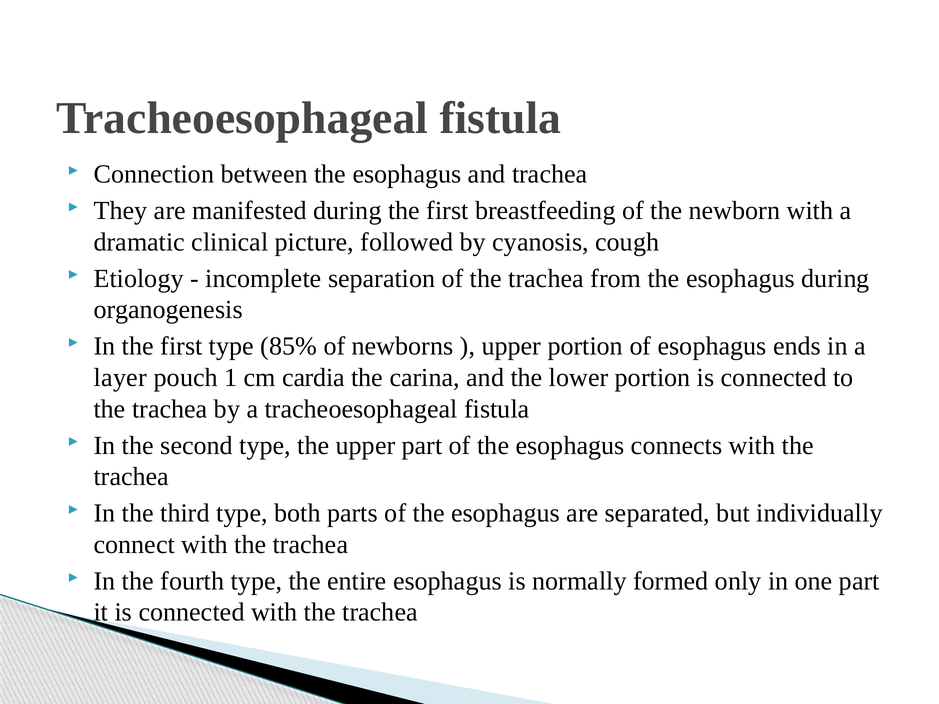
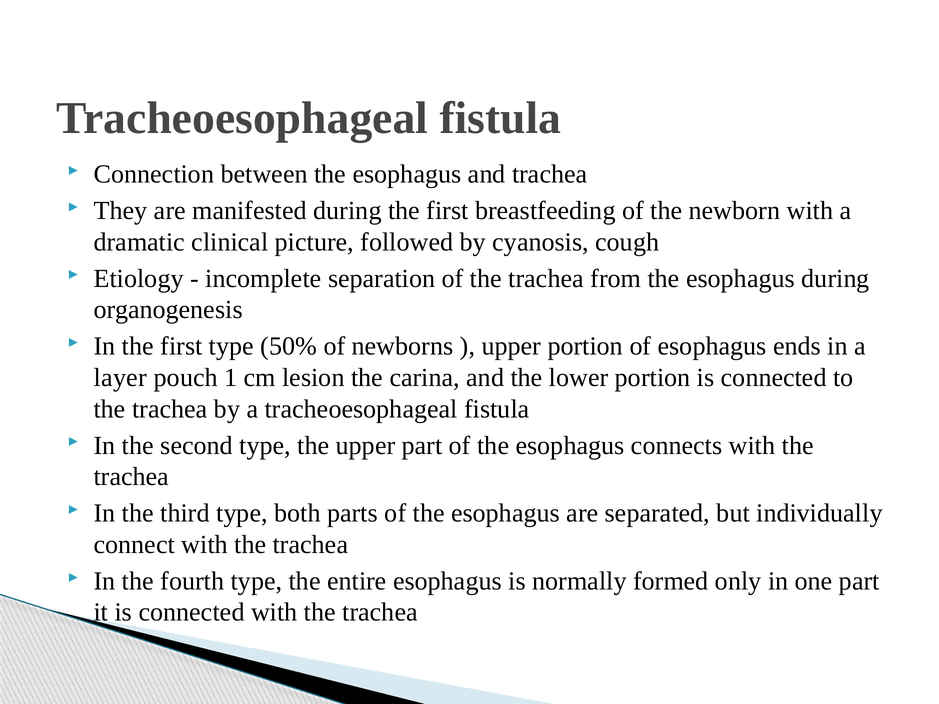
85%: 85% -> 50% (289, 346)
cardia: cardia -> lesion (313, 378)
